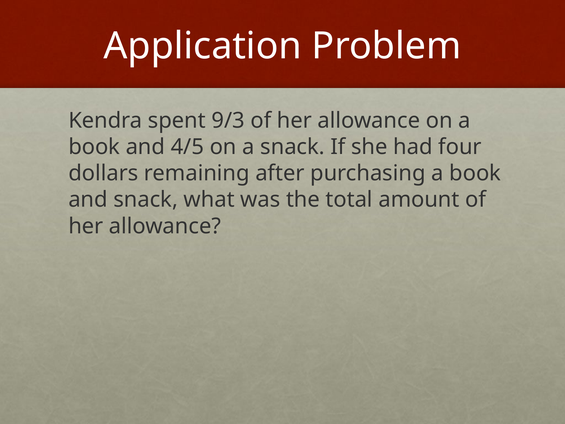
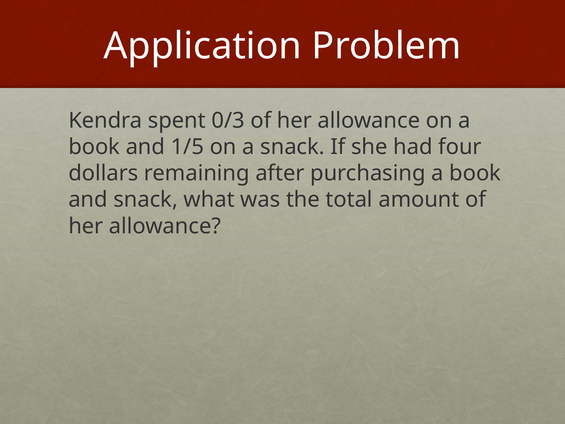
9/3: 9/3 -> 0/3 (228, 120)
4/5: 4/5 -> 1/5 (187, 147)
